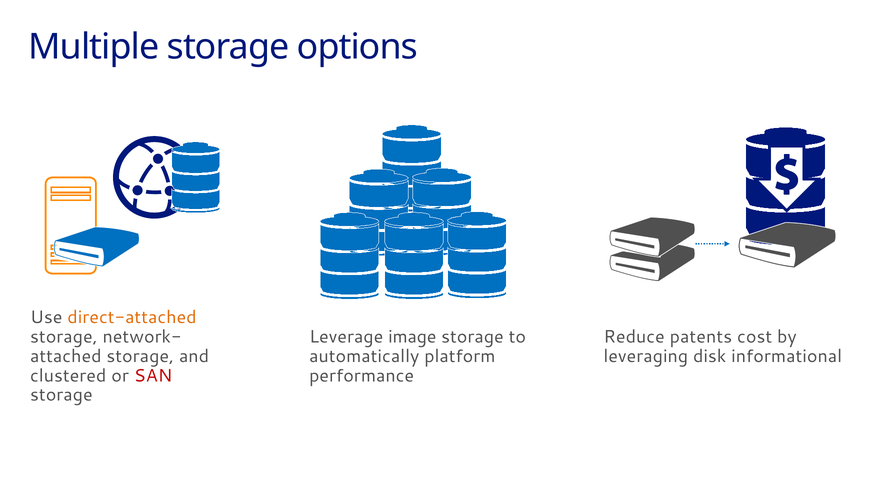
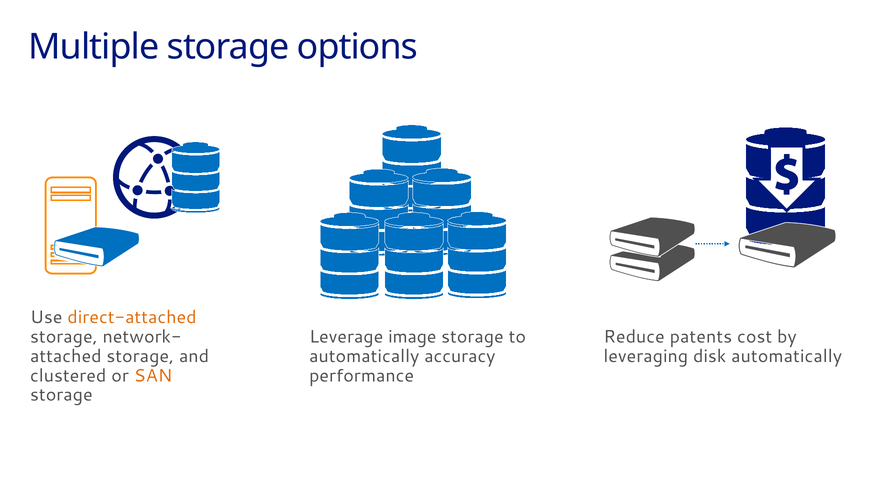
disk informational: informational -> automatically (787, 356)
platform: platform -> accuracy (460, 357)
SAN colour: red -> orange (153, 376)
